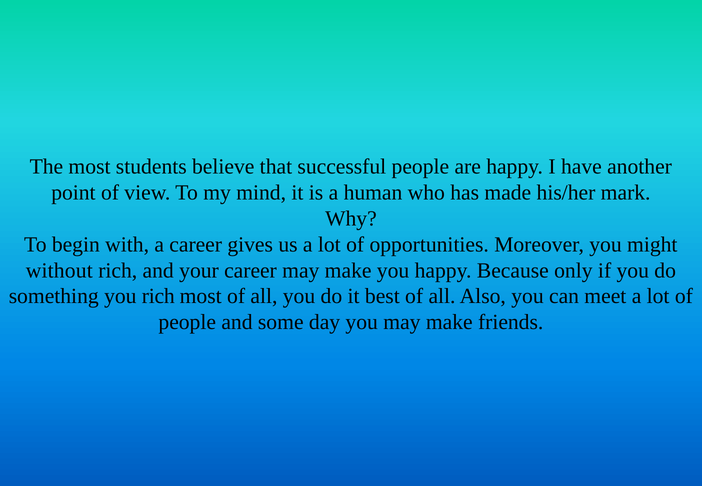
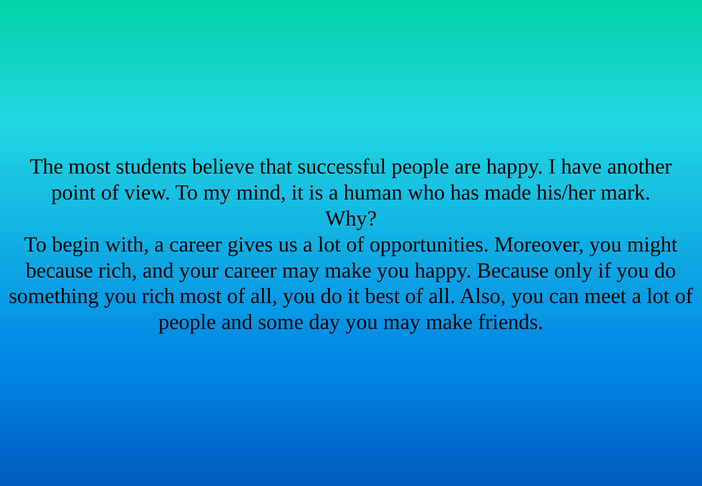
without: without -> because (59, 270)
